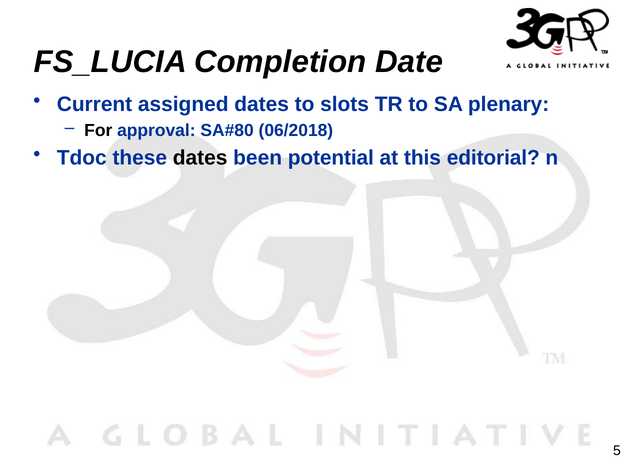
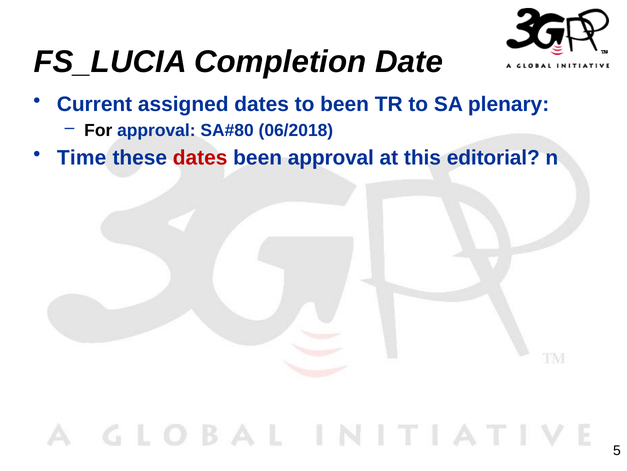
to slots: slots -> been (345, 104)
Tdoc: Tdoc -> Time (82, 158)
dates colour: black -> red (200, 158)
been potential: potential -> approval (331, 158)
